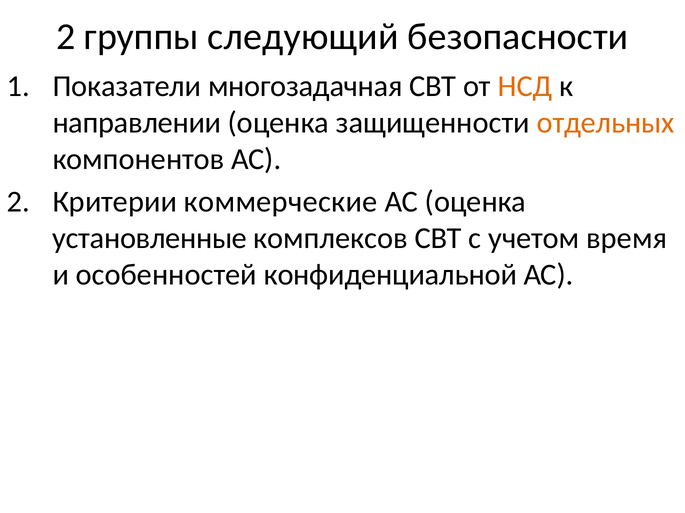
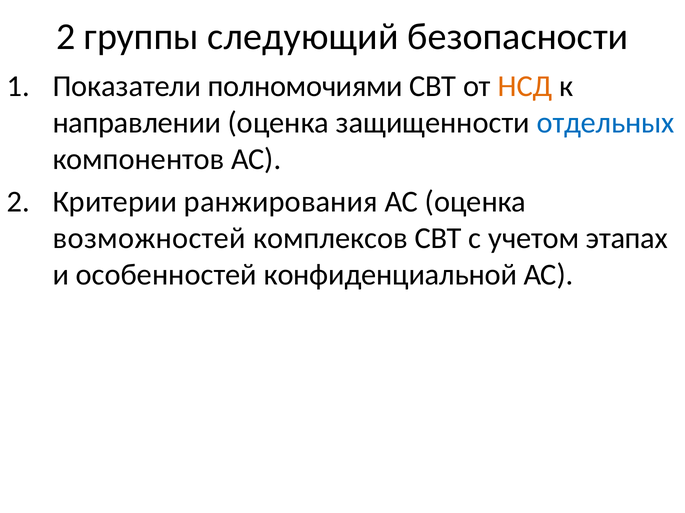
многозадачная: многозадачная -> полномочиями (305, 86)
отдельных colour: orange -> blue (606, 123)
коммерческие: коммерческие -> ранжирования (281, 202)
установленные: установленные -> возможностей (149, 239)
время: время -> этапах (627, 239)
